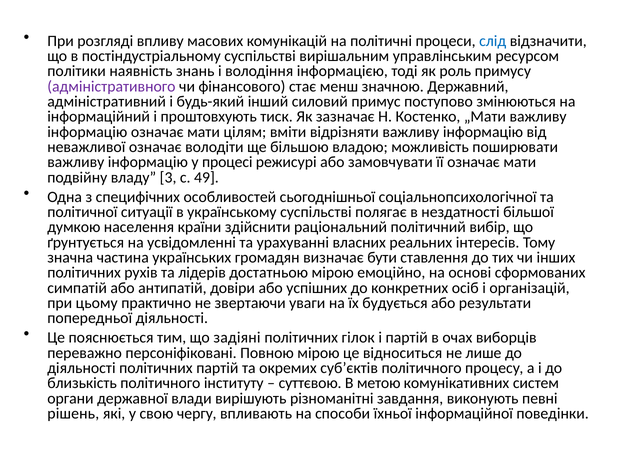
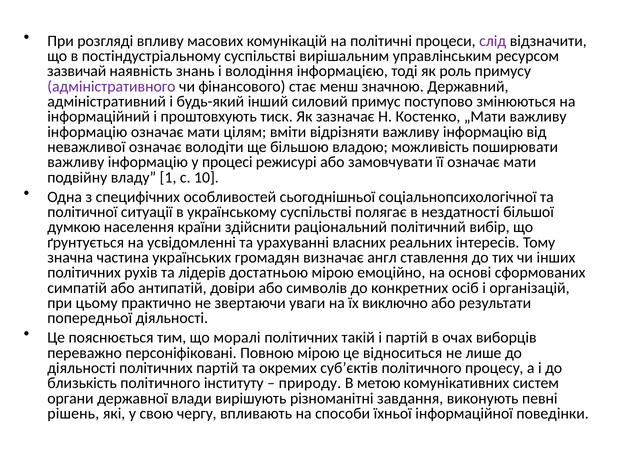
слід colour: blue -> purple (493, 41)
політики: політики -> зазвичай (77, 71)
3: 3 -> 1 (168, 177)
49: 49 -> 10 (206, 177)
бути: бути -> англ (382, 257)
успішних: успішних -> символів (317, 288)
будується: будується -> виключно (395, 303)
задіяні: задіяні -> моралі (237, 337)
гілок: гілок -> такій (358, 337)
суттєвою: суттєвою -> природу (310, 383)
